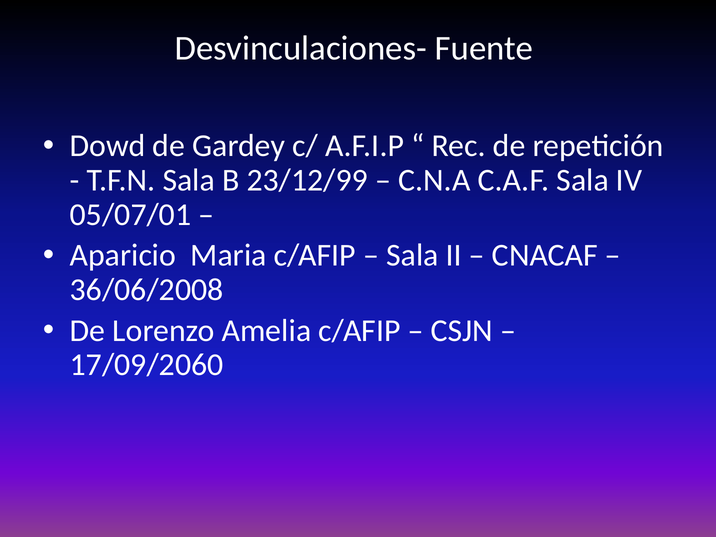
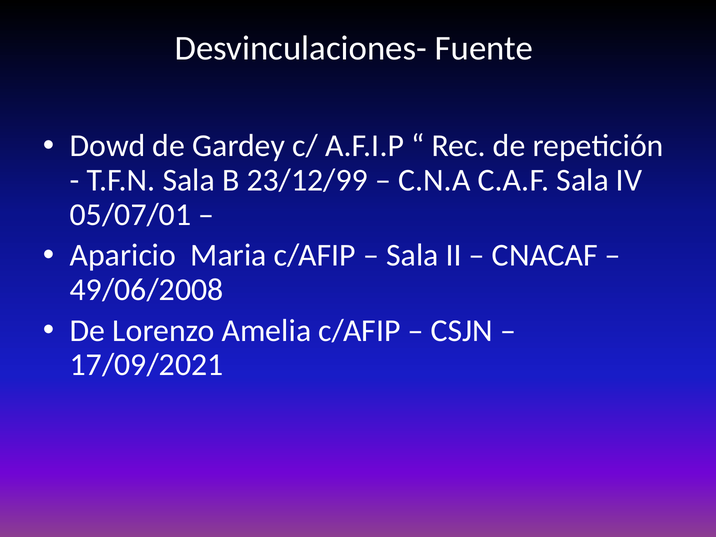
36/06/2008: 36/06/2008 -> 49/06/2008 (147, 290)
17/09/2060: 17/09/2060 -> 17/09/2021 (147, 365)
